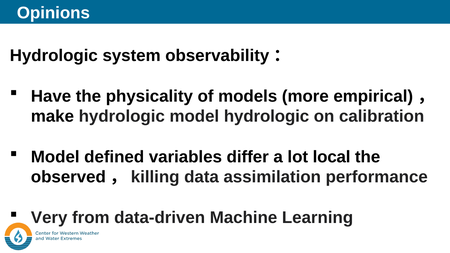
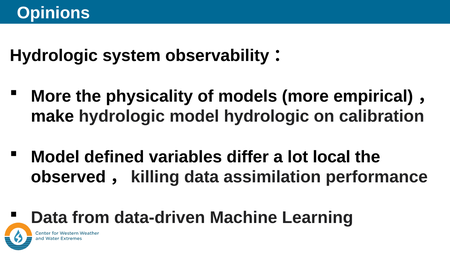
Have: Have -> More (51, 96)
Very: Very -> Data (49, 218)
